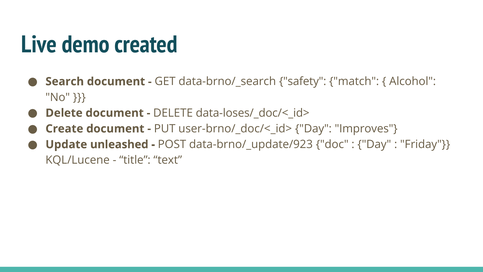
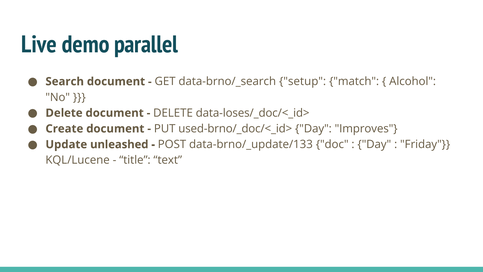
created: created -> parallel (146, 45)
safety: safety -> setup (303, 81)
user-brno/_doc/<_id>: user-brno/_doc/<_id> -> used-brno/_doc/<_id> (235, 129)
data-brno/_update/923: data-brno/_update/923 -> data-brno/_update/133 (251, 144)
